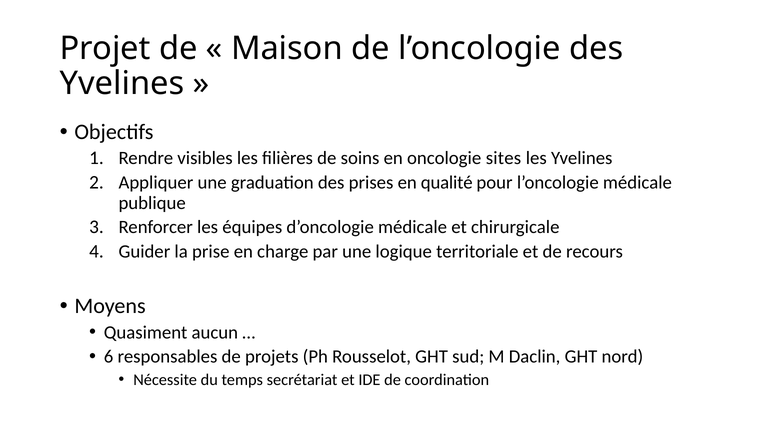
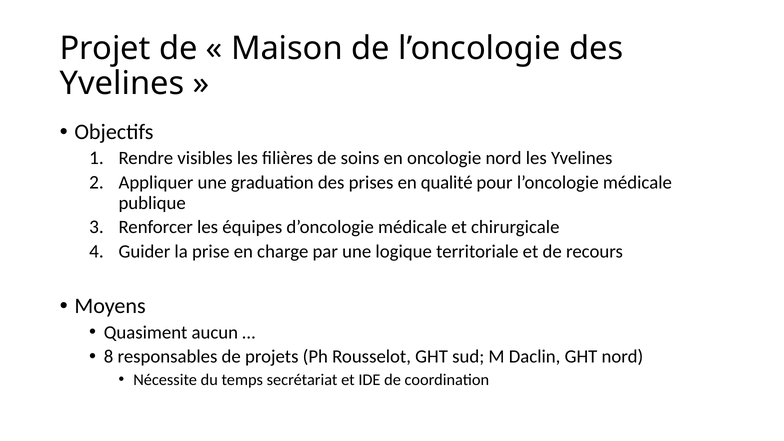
oncologie sites: sites -> nord (504, 158)
6: 6 -> 8 (109, 357)
